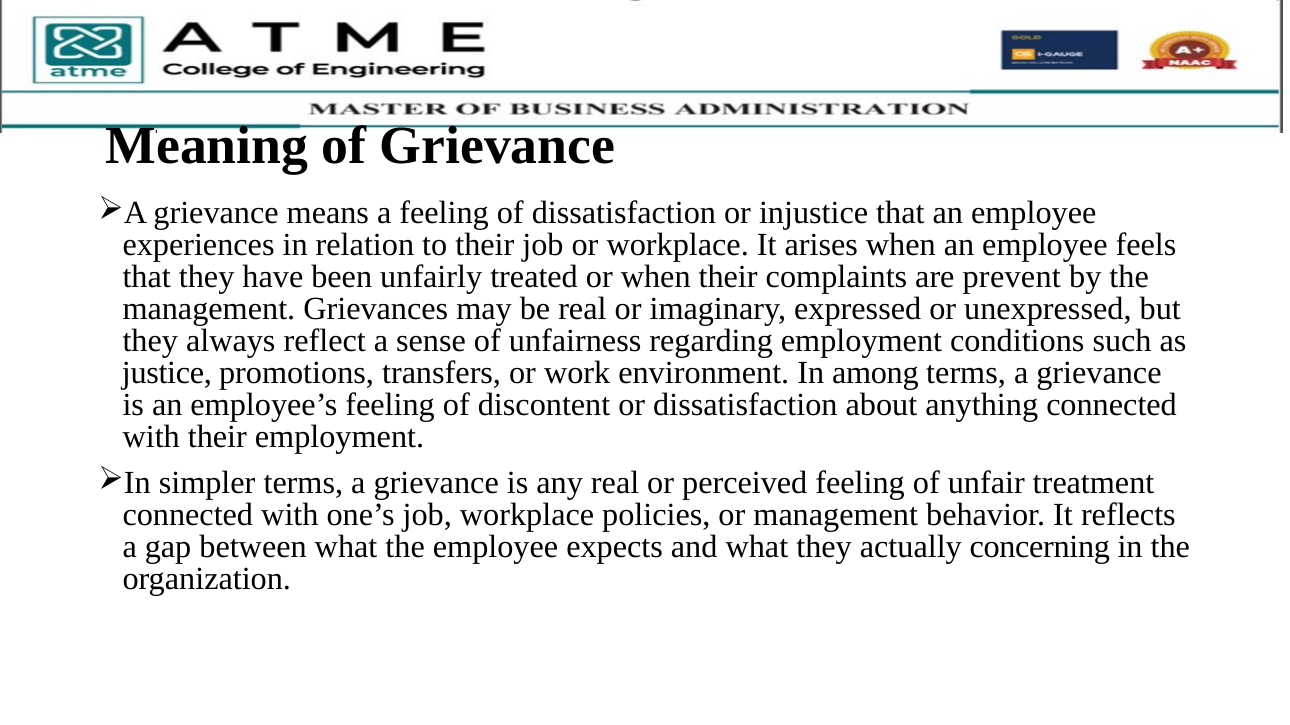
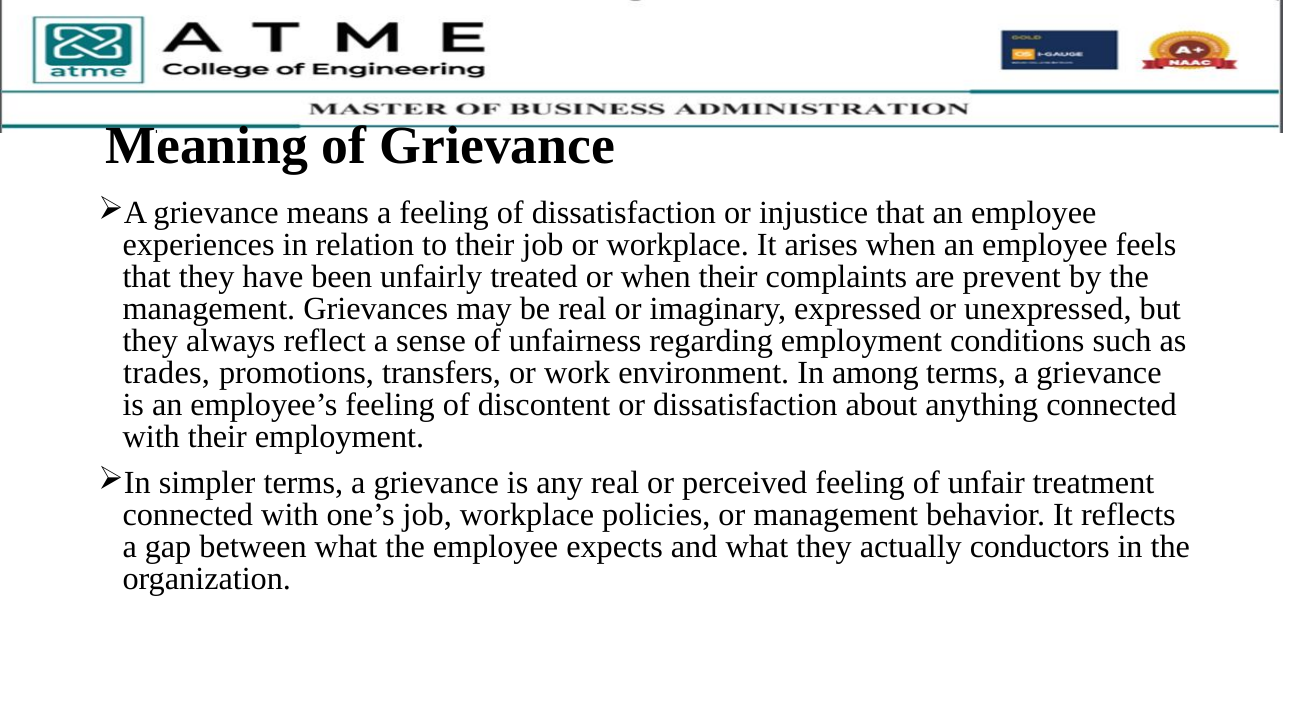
justice: justice -> trades (167, 373)
concerning: concerning -> conductors (1040, 547)
